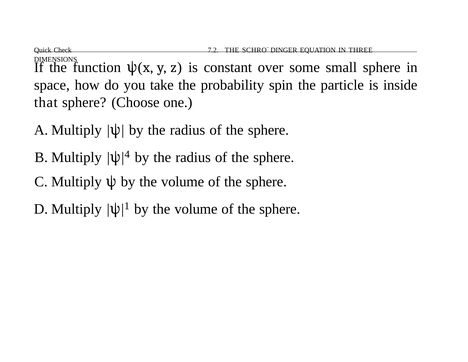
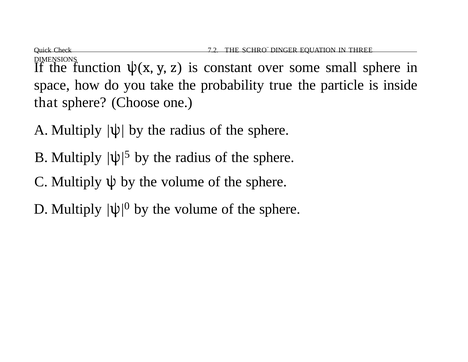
spin: spin -> true (281, 85)
4: 4 -> 5 (127, 154)
1: 1 -> 0 (127, 206)
